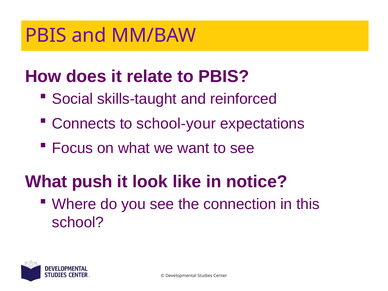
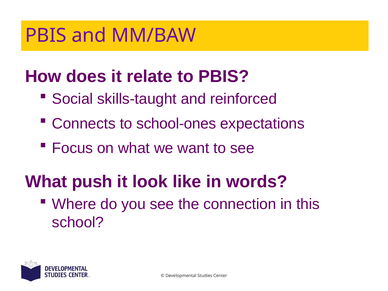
school-your: school-your -> school-ones (176, 124)
notice: notice -> words (257, 182)
